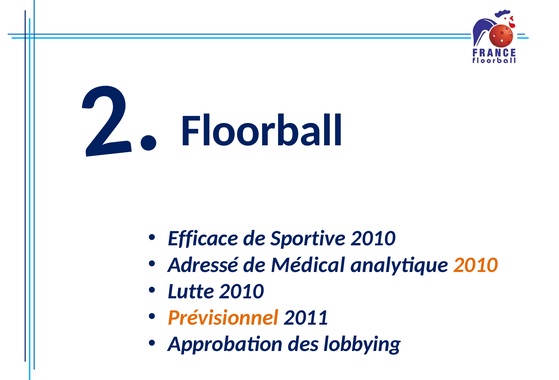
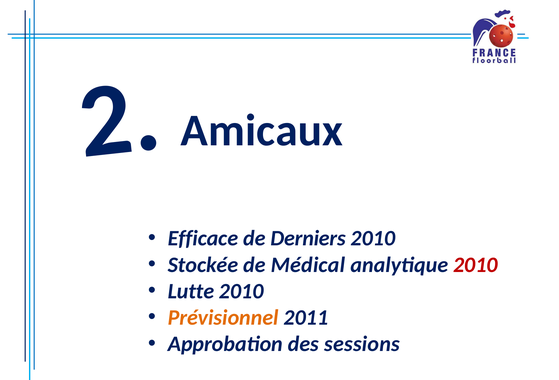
Floorball: Floorball -> Amicaux (262, 131)
Sportive: Sportive -> Derniers (308, 238)
Adressé: Adressé -> Stockée (203, 265)
2010 colour: orange -> red (475, 265)
lobbying: lobbying -> sessions (362, 344)
